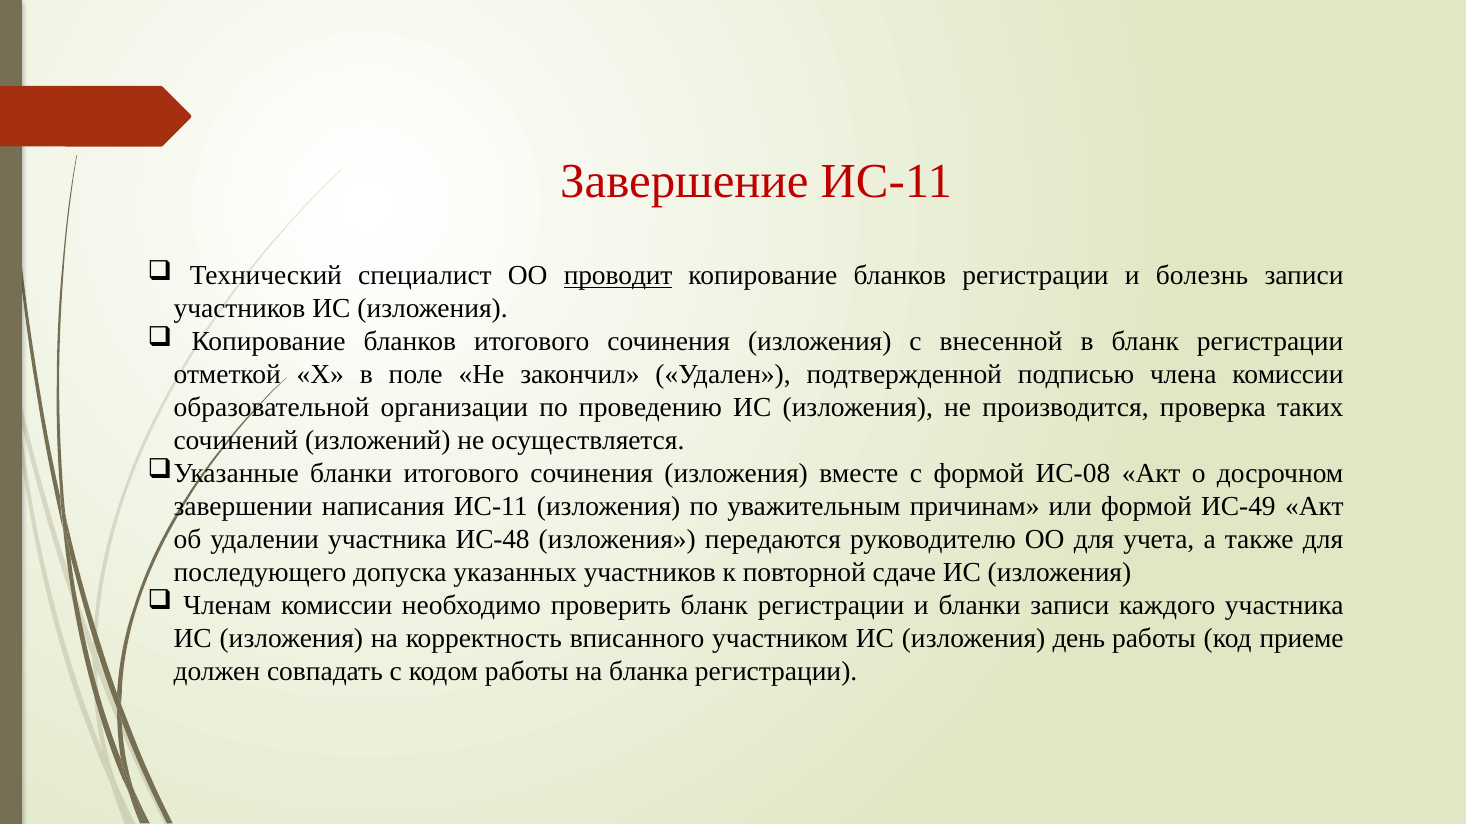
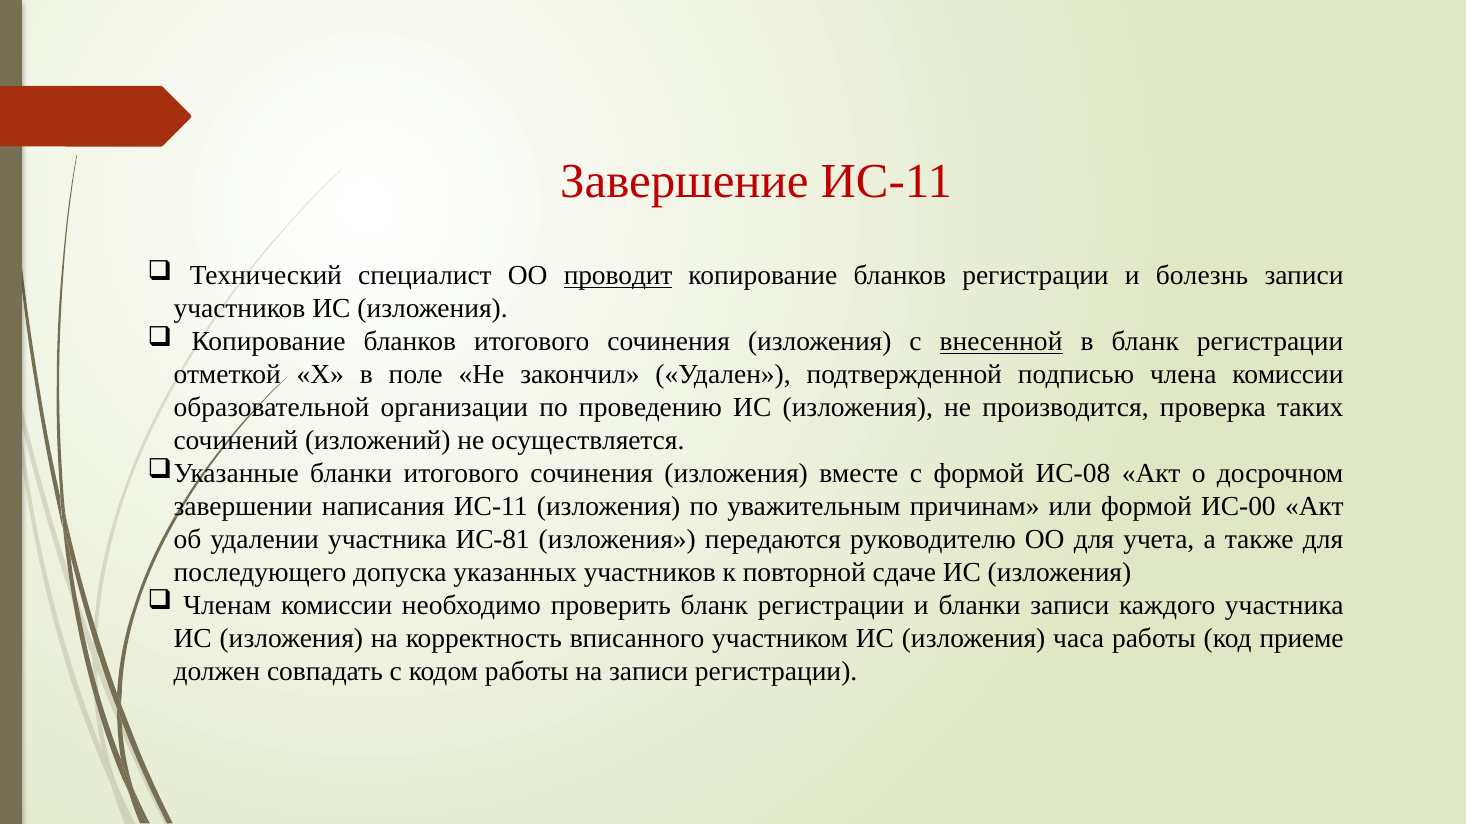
внесенной underline: none -> present (1001, 342)
ИС-49: ИС-49 -> ИС-00 (1238, 507)
ИС-48: ИС-48 -> ИС-81 (493, 540)
день: день -> часа (1079, 639)
на бланка: бланка -> записи (649, 672)
